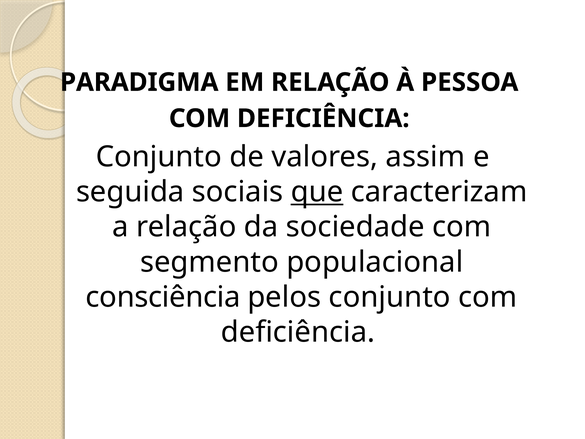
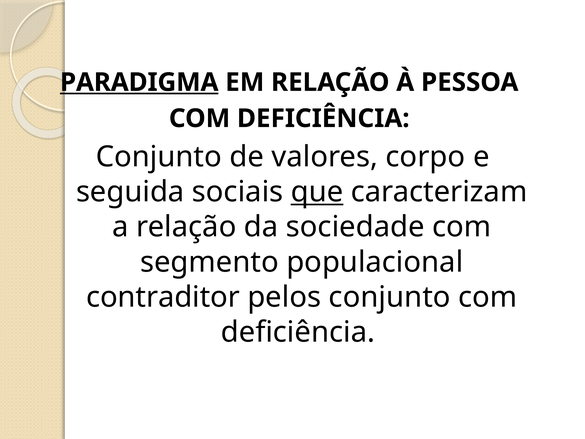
PARADIGMA underline: none -> present (139, 82)
assim: assim -> corpo (425, 157)
consciência: consciência -> contraditor (163, 297)
